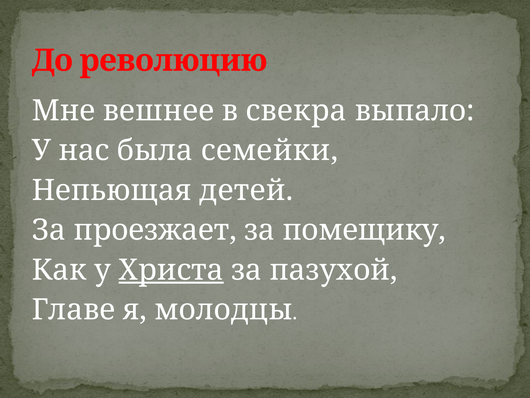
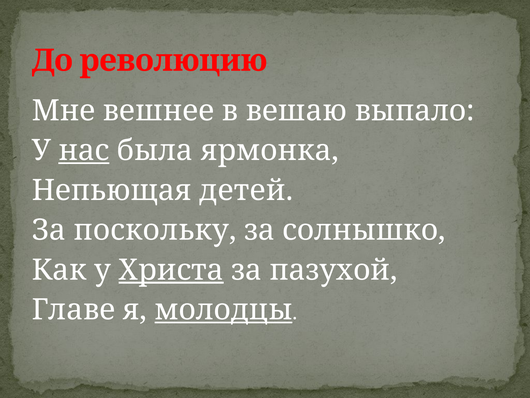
свекра: свекра -> вешаю (296, 111)
нас underline: none -> present (84, 150)
семейки: семейки -> ярмонка (270, 150)
проезжает: проезжает -> поскольку (155, 230)
помещику: помещику -> солнышко (364, 230)
молодцы underline: none -> present (224, 309)
